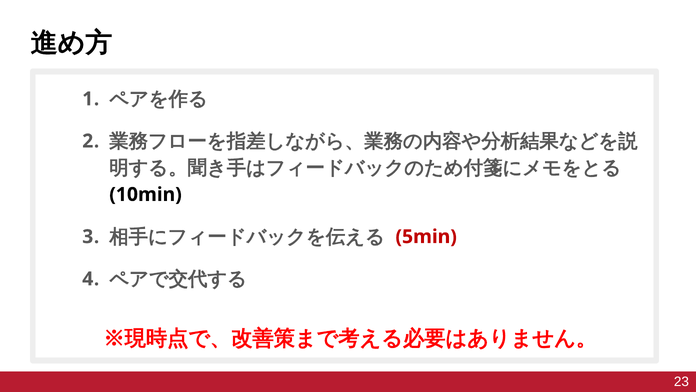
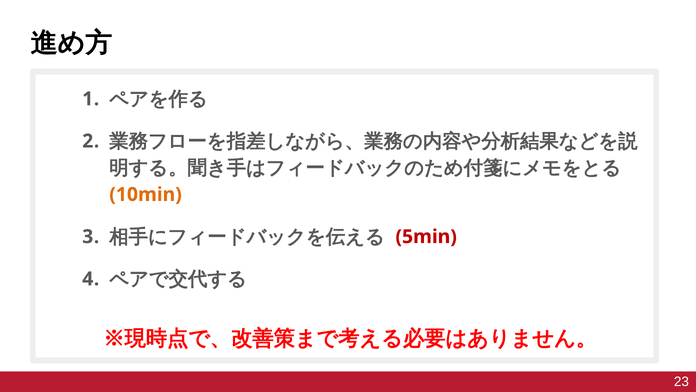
10min colour: black -> orange (146, 194)
